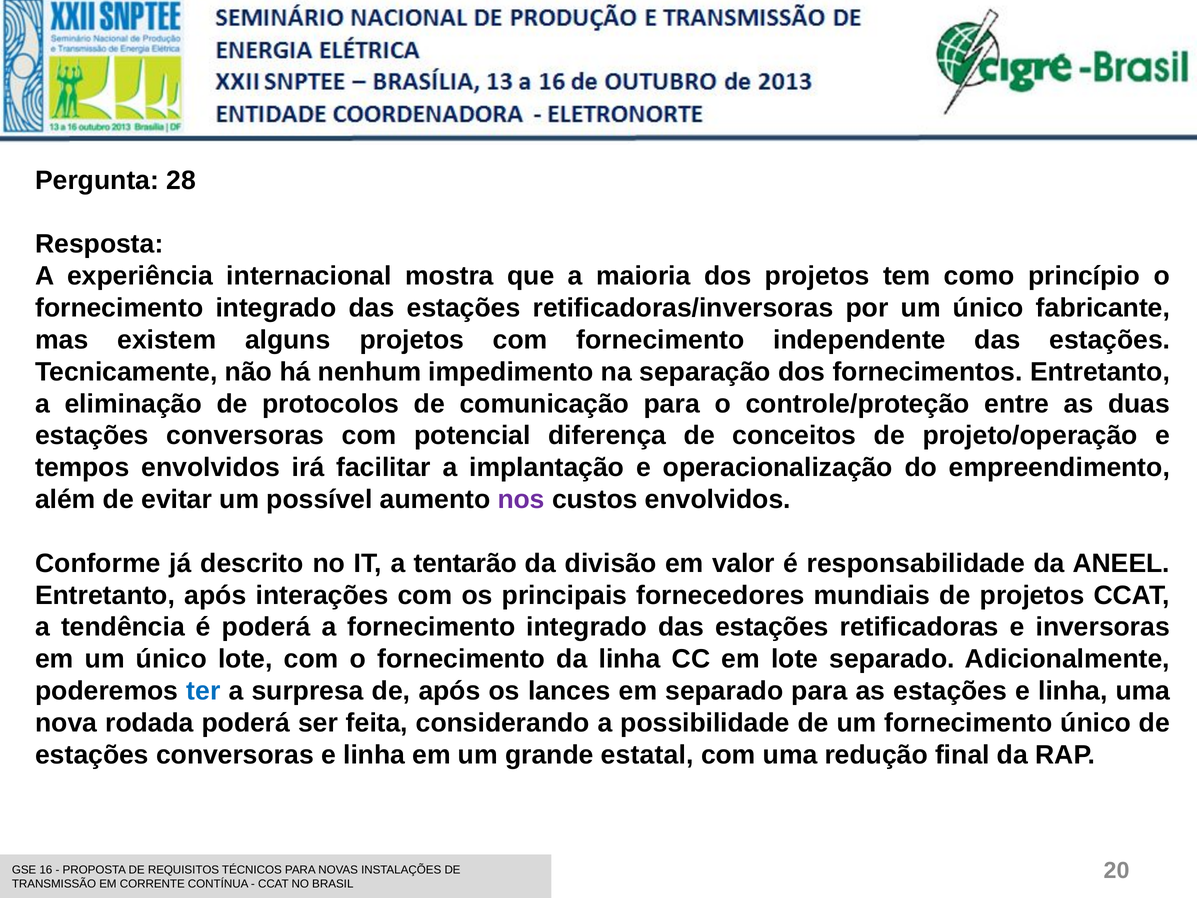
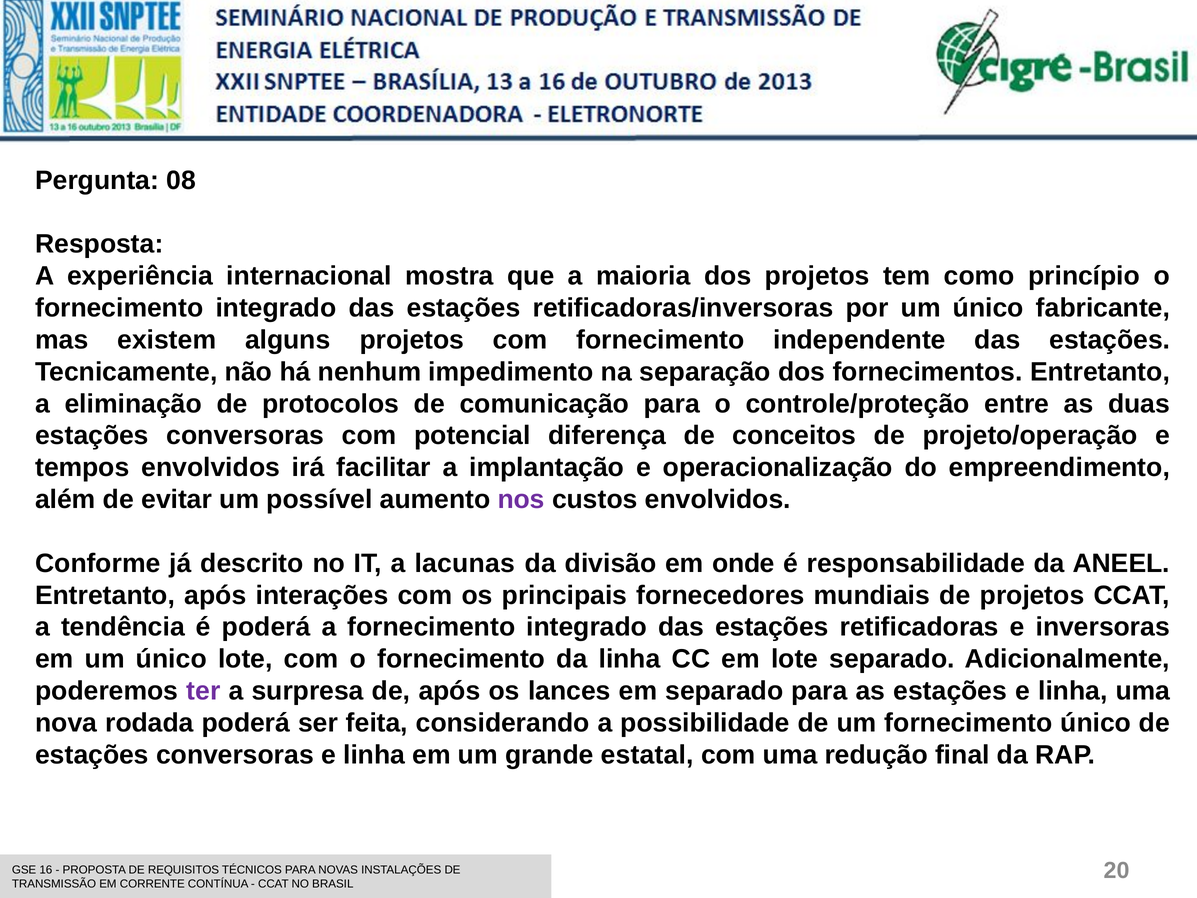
28: 28 -> 08 (181, 180)
tentarão: tentarão -> lacunas (465, 563)
valor: valor -> onde (743, 563)
ter colour: blue -> purple (203, 691)
